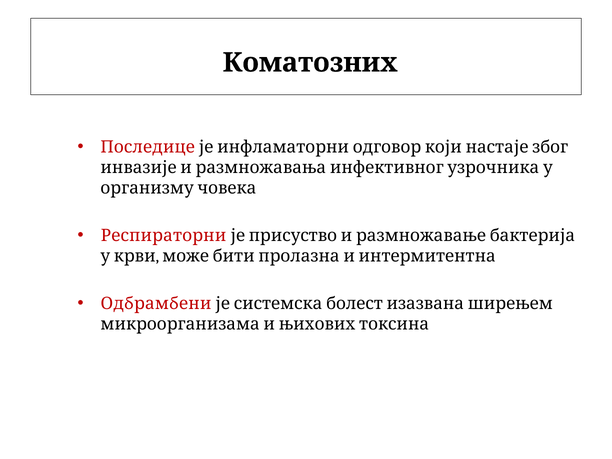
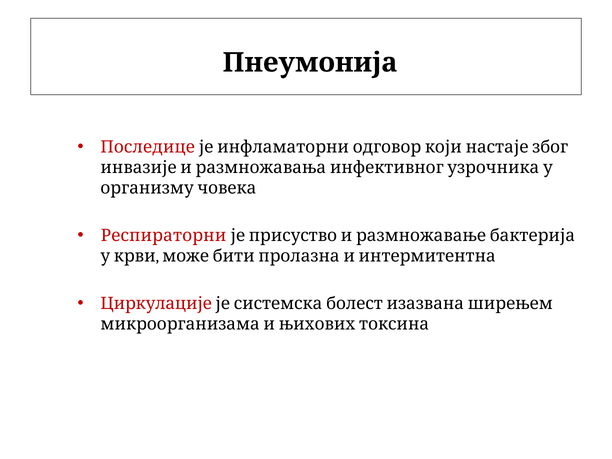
Коматозних: Коматозних -> Пнеумонија (310, 63)
Одбрамбени: Одбрамбени -> Циркулације (156, 304)
